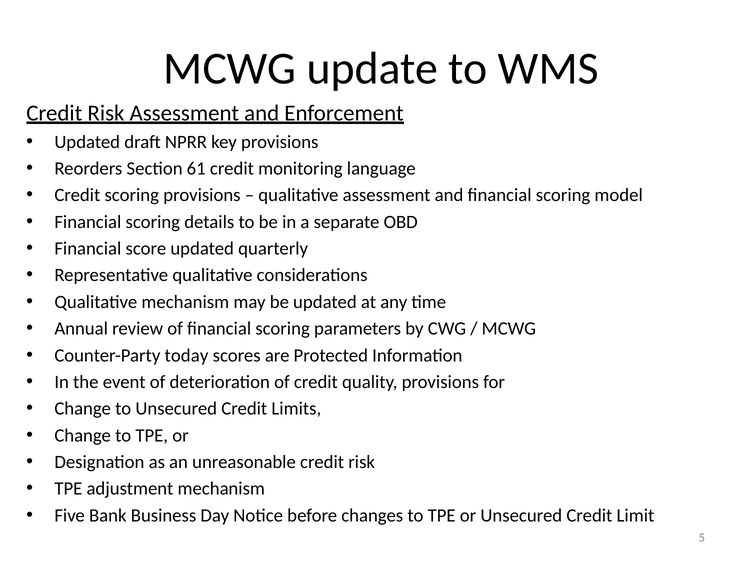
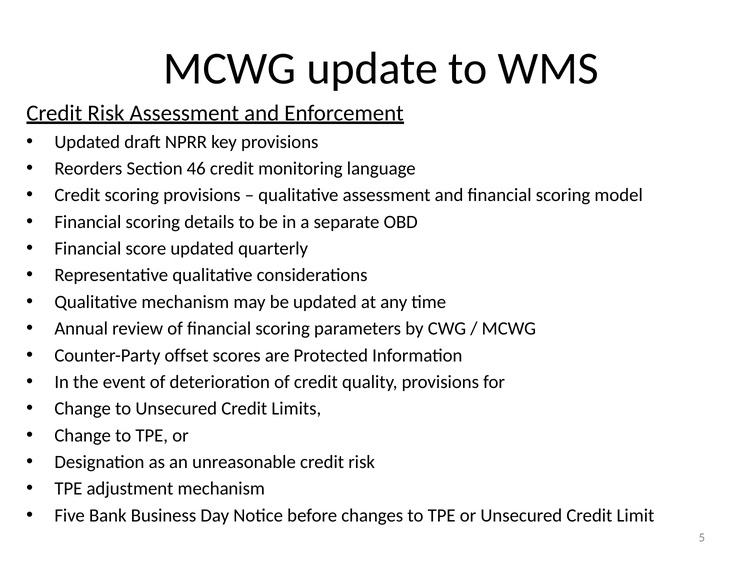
61: 61 -> 46 (196, 168)
today: today -> offset (187, 355)
